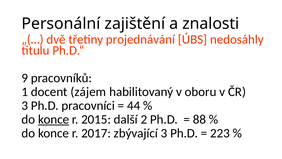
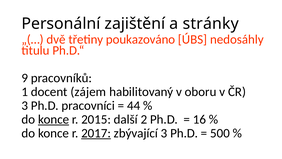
znalosti: znalosti -> stránky (211, 24)
projednávání: projednávání -> poukazováno (141, 39)
88: 88 -> 16 (199, 119)
2017 underline: none -> present (96, 133)
223: 223 -> 500 (220, 133)
